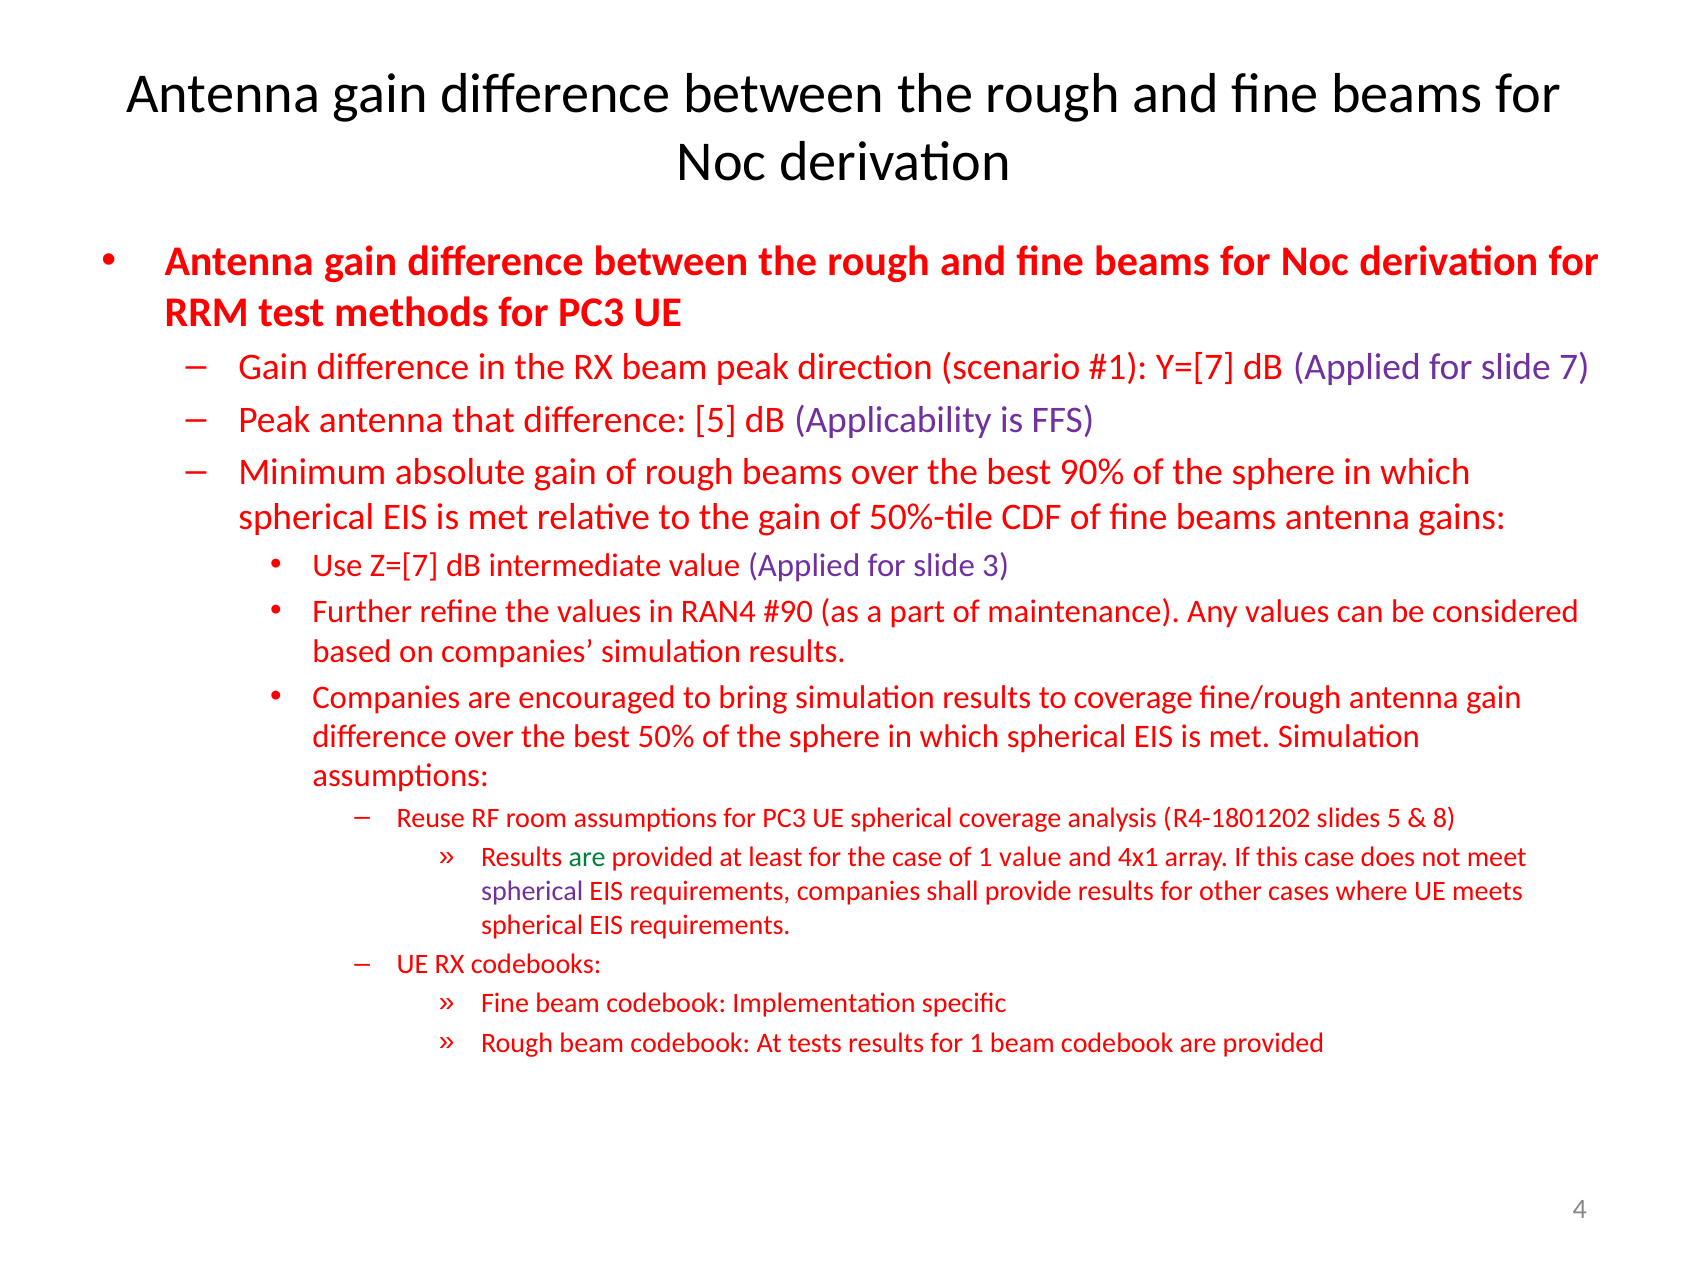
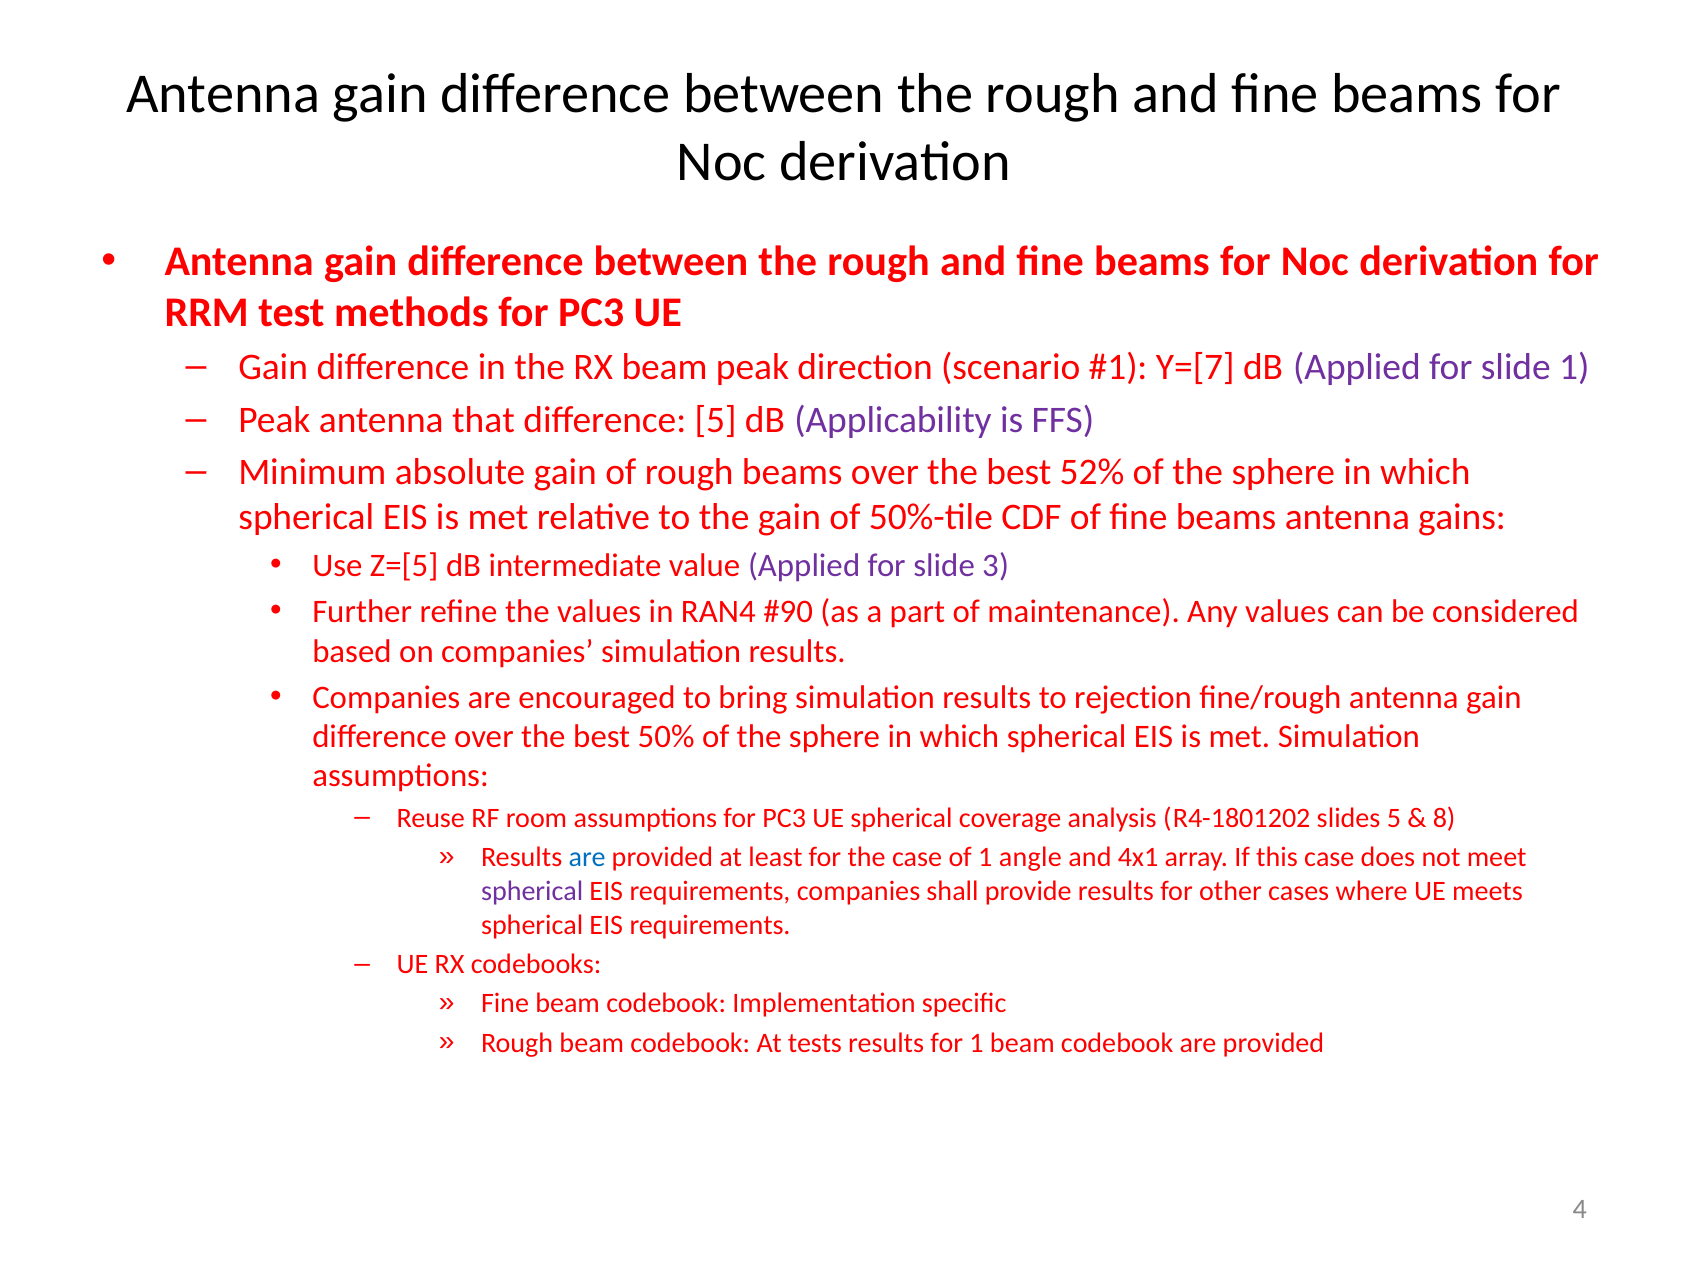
slide 7: 7 -> 1 (1574, 367)
90%: 90% -> 52% (1092, 472)
Z=[7: Z=[7 -> Z=[5 (404, 566)
to coverage: coverage -> rejection (1133, 697)
are colour: green -> blue (587, 857)
1 value: value -> angle (1030, 857)
